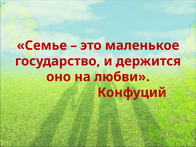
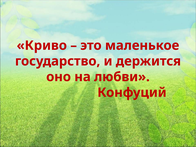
Семье: Семье -> Криво (42, 45)
